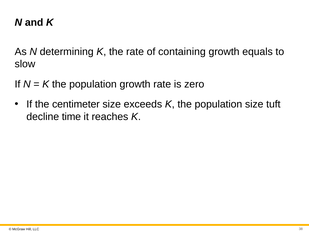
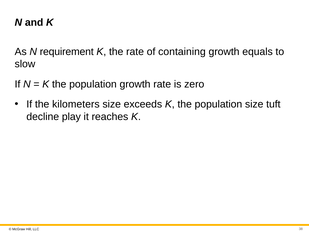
determining: determining -> requirement (67, 52)
centimeter: centimeter -> kilometers (76, 104)
time: time -> play (71, 116)
